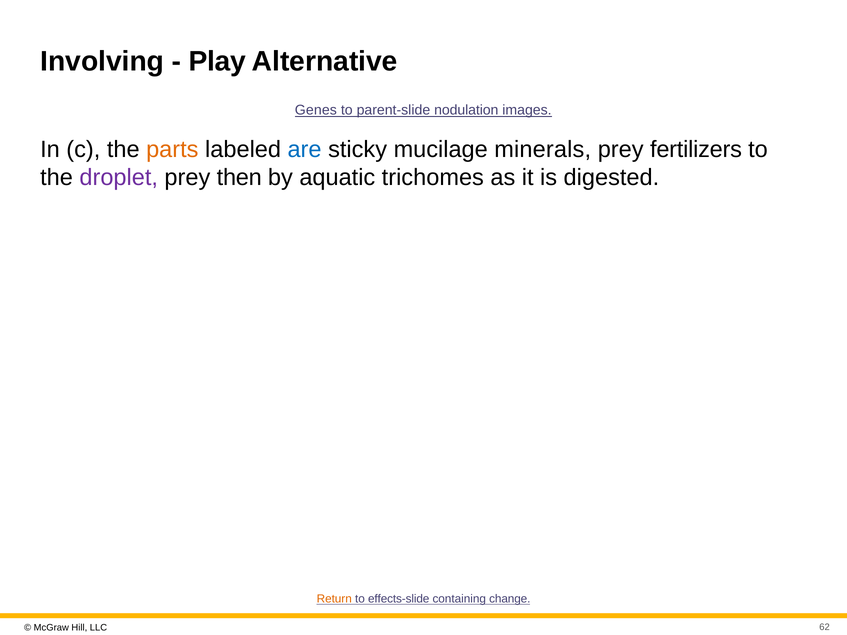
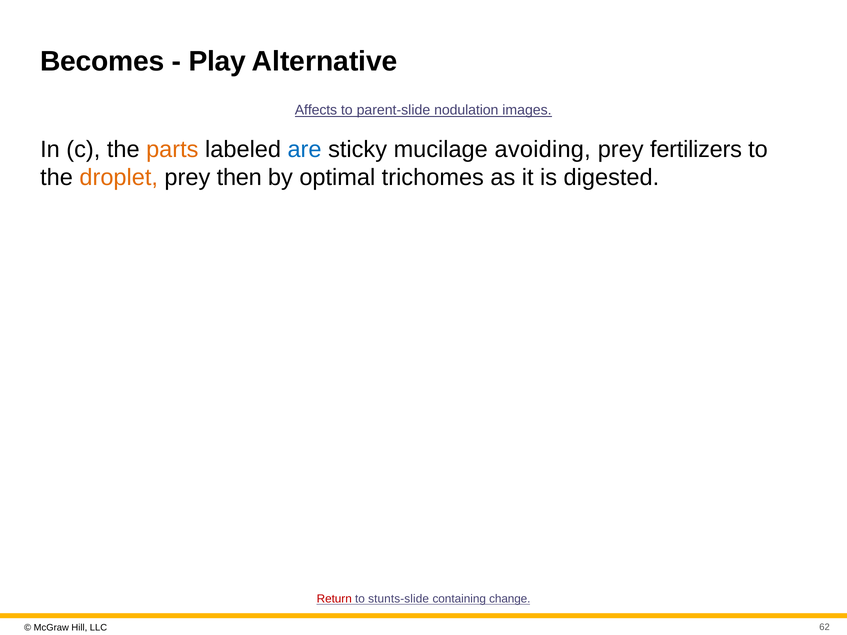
Involving: Involving -> Becomes (102, 62)
Genes: Genes -> Affects (316, 110)
minerals: minerals -> avoiding (543, 149)
droplet colour: purple -> orange (119, 178)
aquatic: aquatic -> optimal (337, 178)
Return colour: orange -> red (334, 599)
effects-slide: effects-slide -> stunts-slide (399, 599)
